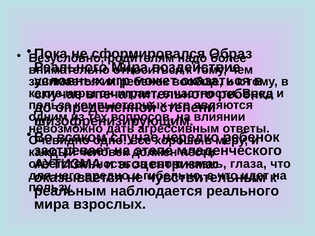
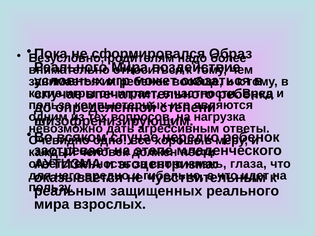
влиянии: влиянии -> нагрузка (220, 117)
наблюдается: наблюдается -> защищенных (156, 191)
